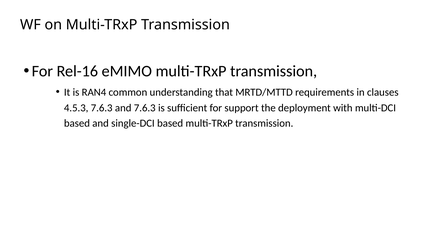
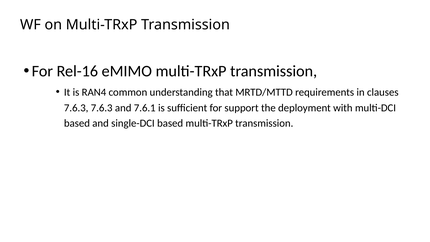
4.5.3: 4.5.3 -> 7.6.3 (76, 108)
and 7.6.3: 7.6.3 -> 7.6.1 (145, 108)
